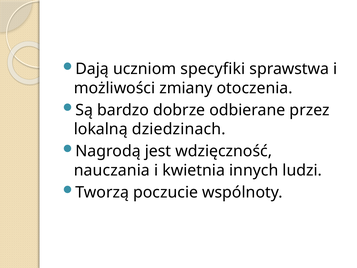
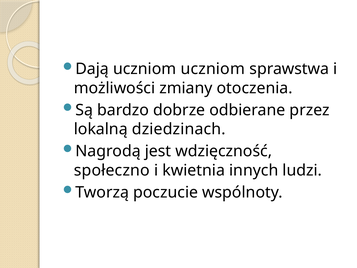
uczniom specyfiki: specyfiki -> uczniom (213, 69)
nauczania: nauczania -> społeczno (112, 170)
